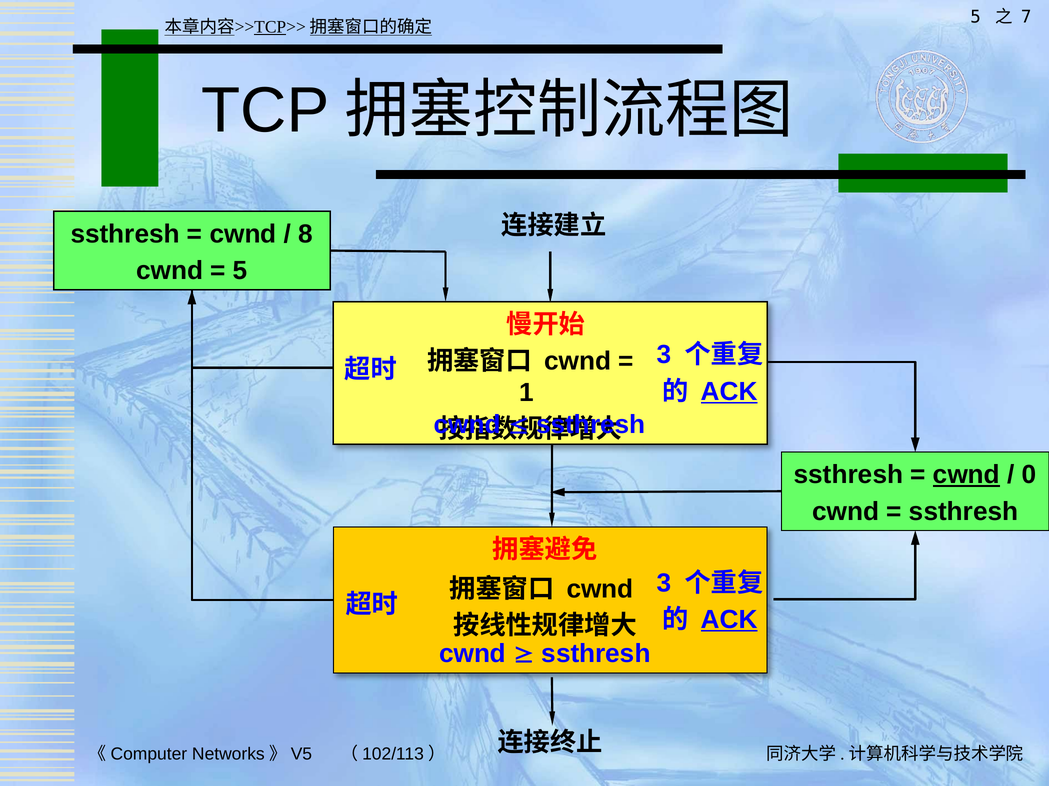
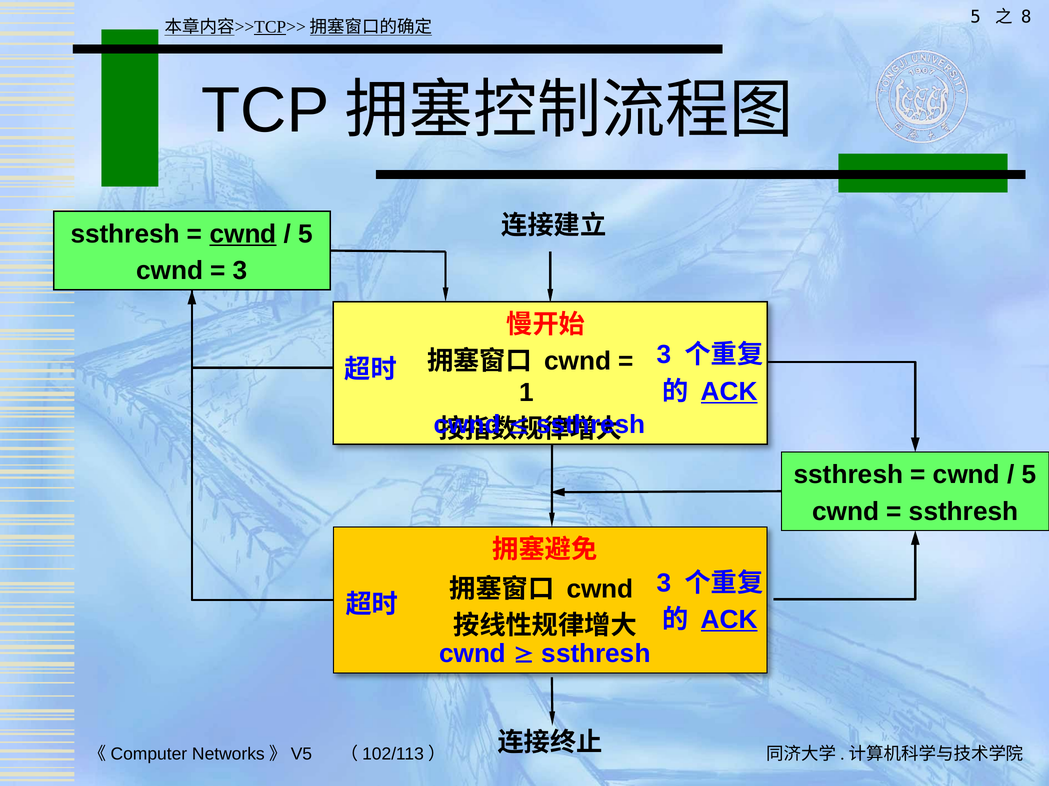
7: 7 -> 8 (1026, 17)
cwnd underline: none -> present (243, 234)
8: 8 -> 5 (306, 234)
5: 5 -> 3 (240, 271)
cwnd underline: present -> none (966, 475)
0: 0 -> 5 (1029, 475)
